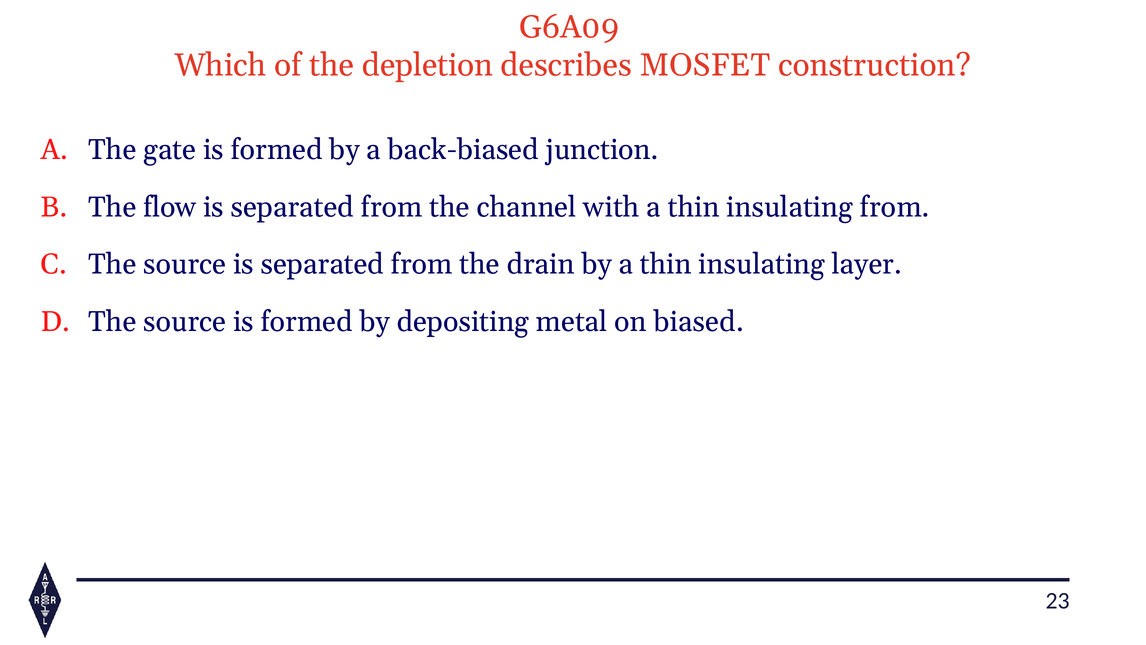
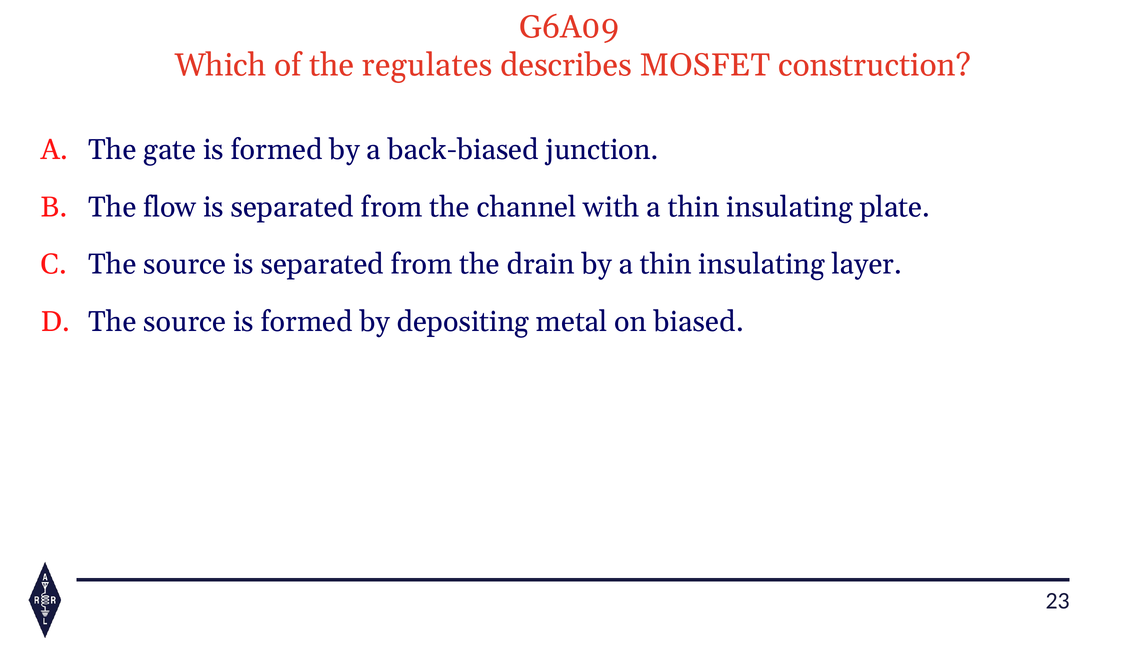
depletion: depletion -> regulates (427, 65)
insulating from: from -> plate (895, 207)
